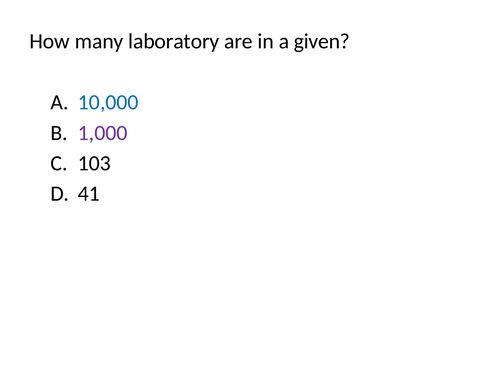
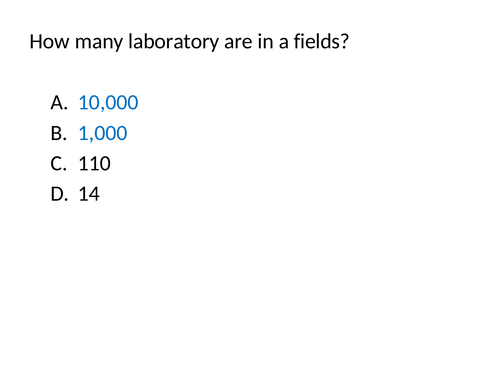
given: given -> fields (322, 41)
1,000 colour: purple -> blue (103, 133)
103: 103 -> 110 (94, 163)
41: 41 -> 14 (89, 194)
